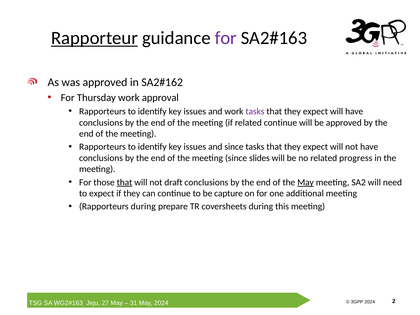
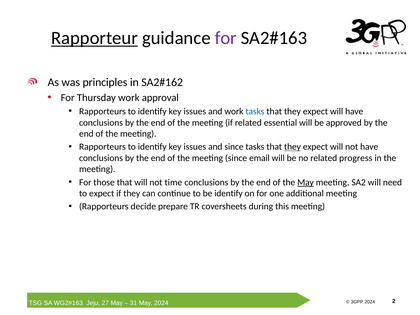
was approved: approved -> principles (105, 82)
tasks colour: purple -> blue (255, 111)
related continue: continue -> essential (280, 123)
they underline: none -> present (292, 147)
slides: slides -> email (259, 158)
that underline: present -> none (125, 182)
draft: draft -> time (173, 182)
be capture: capture -> identify (229, 193)
Rapporteurs during: during -> decide (143, 207)
